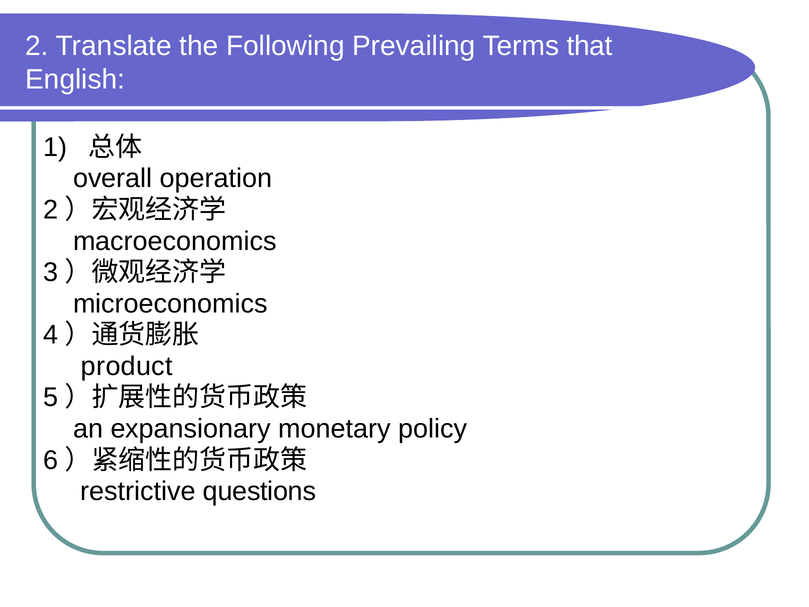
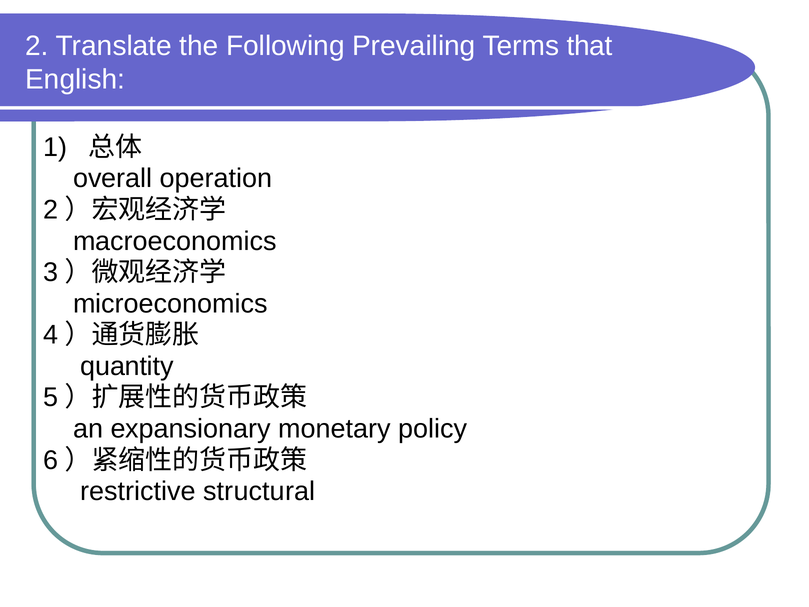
product: product -> quantity (127, 366)
questions: questions -> structural (259, 491)
